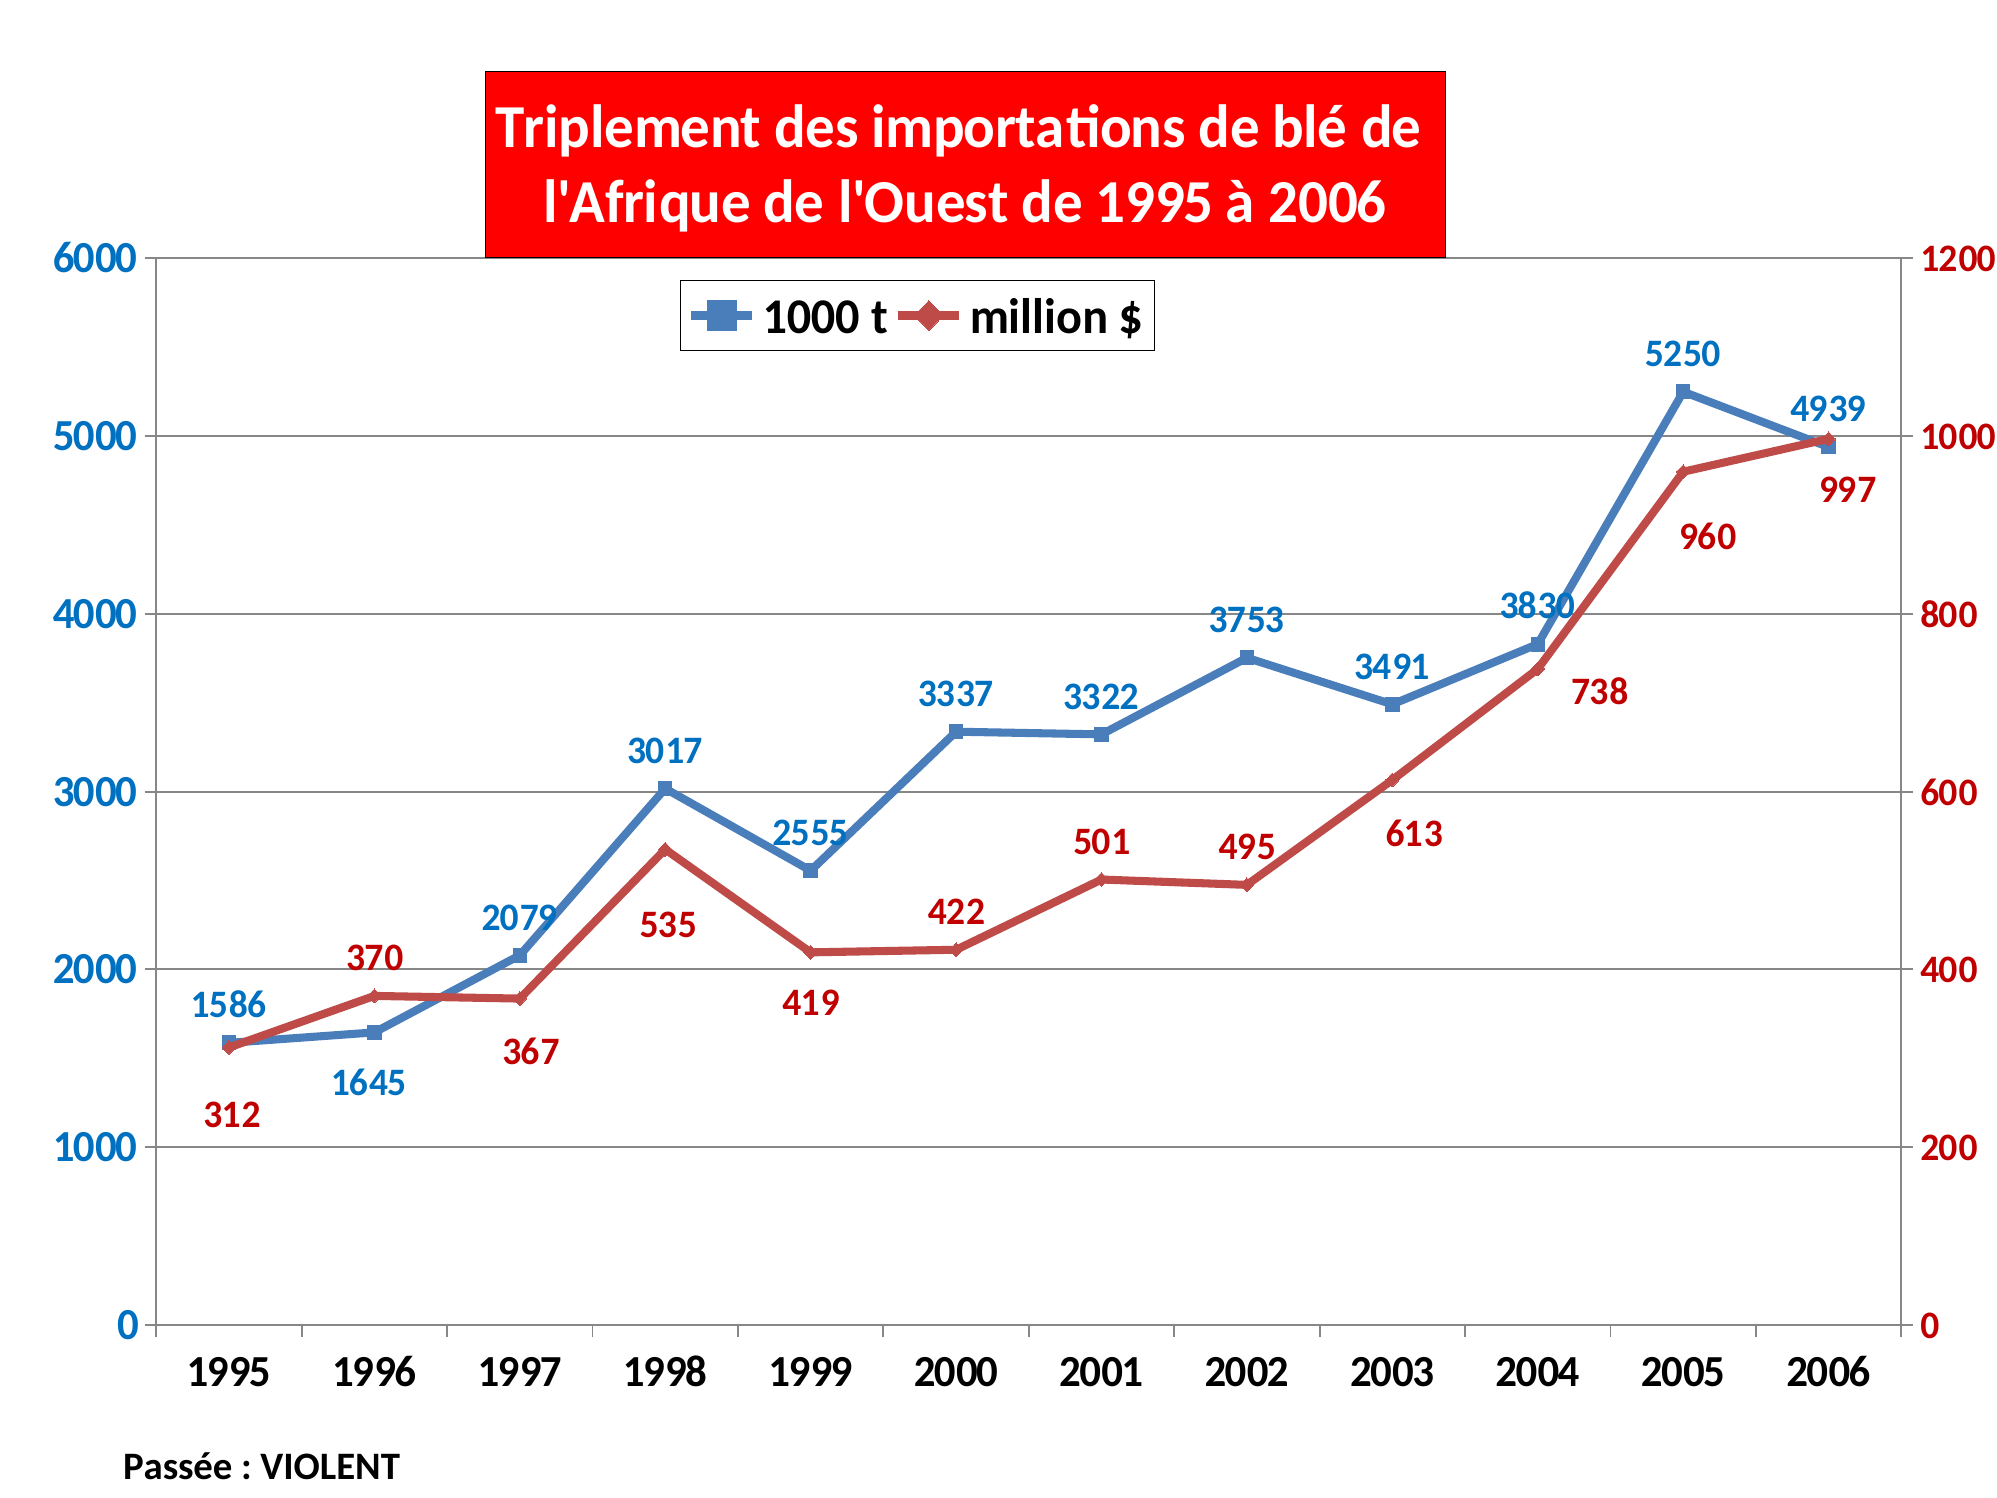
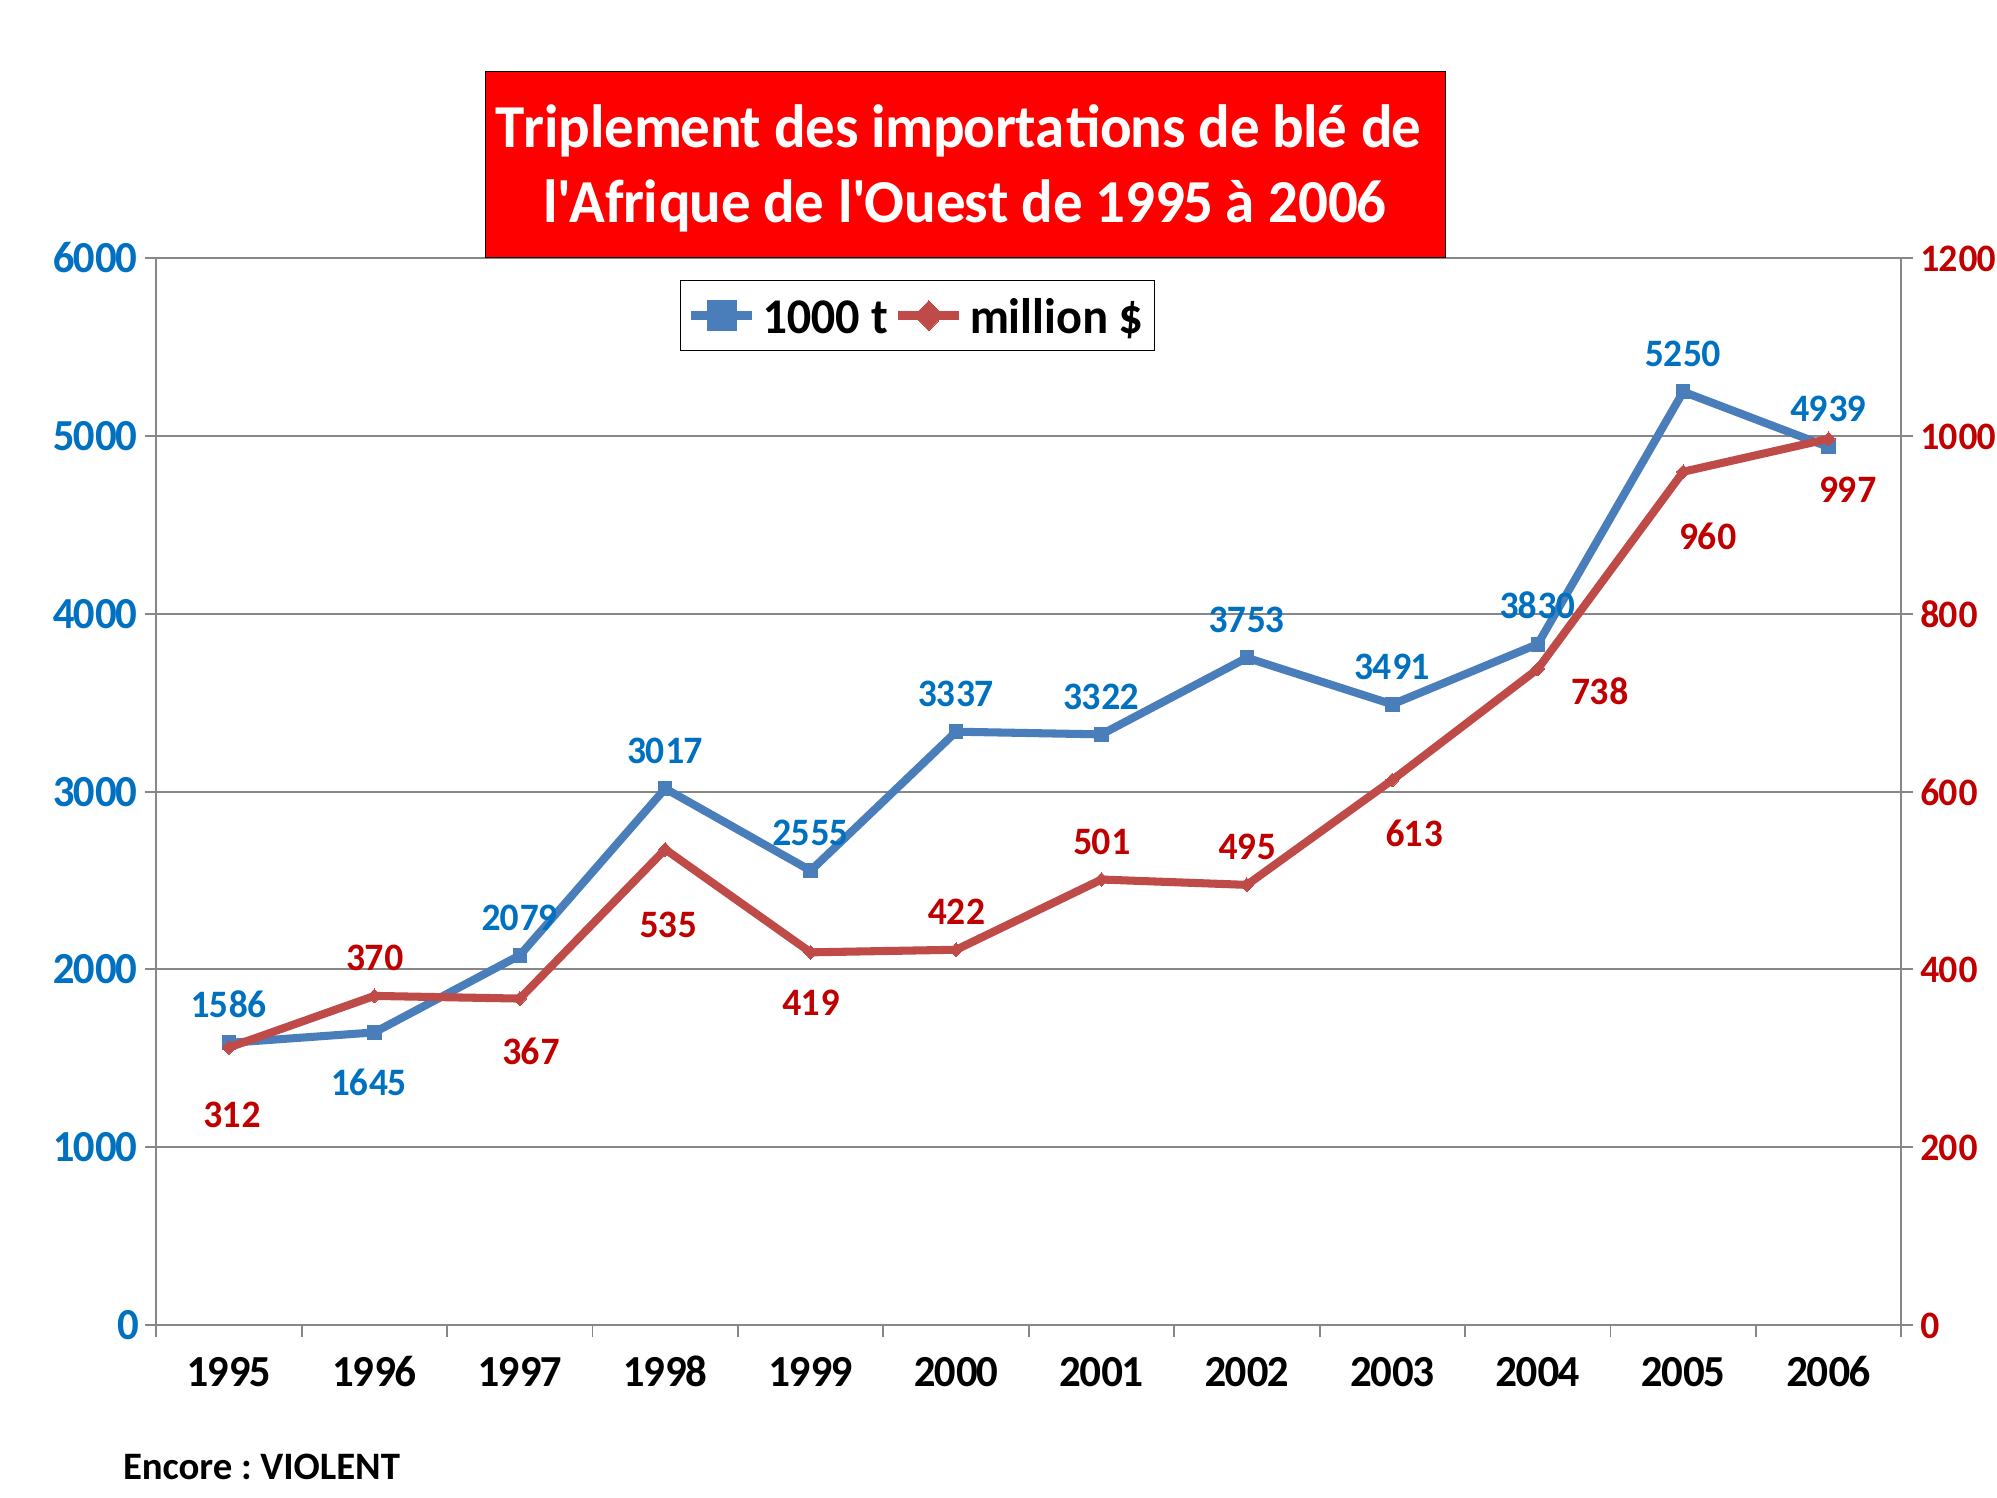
Passée: Passée -> Encore (178, 1466)
